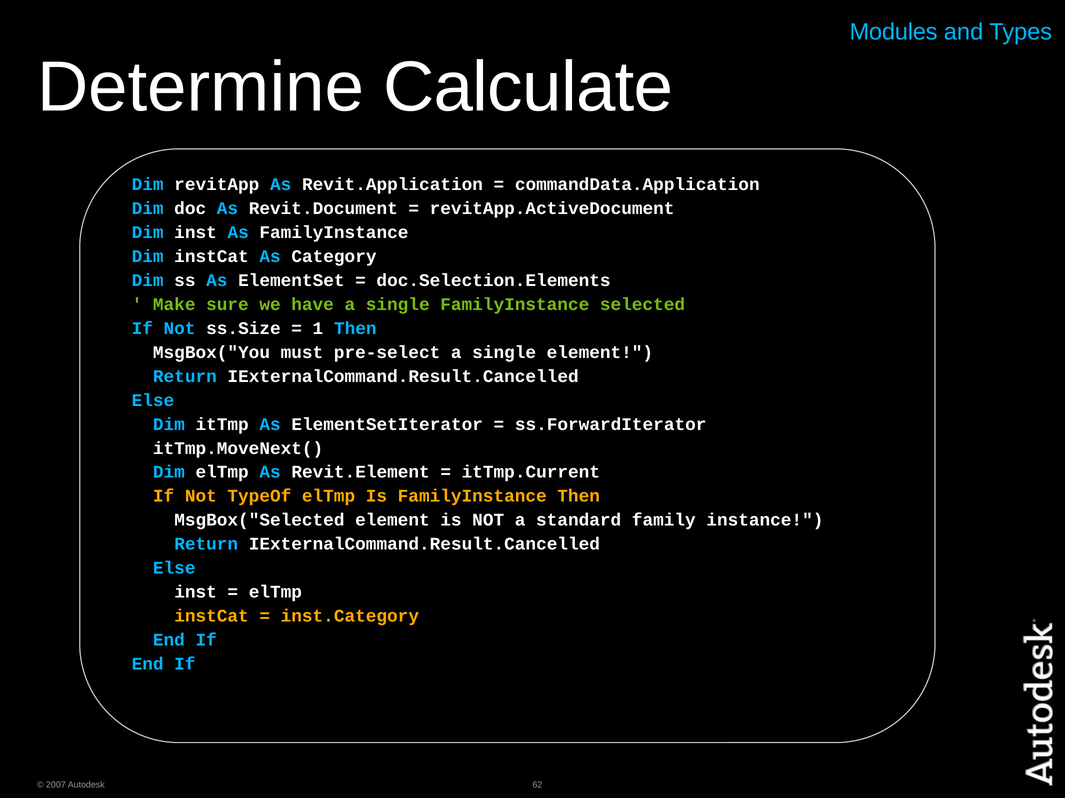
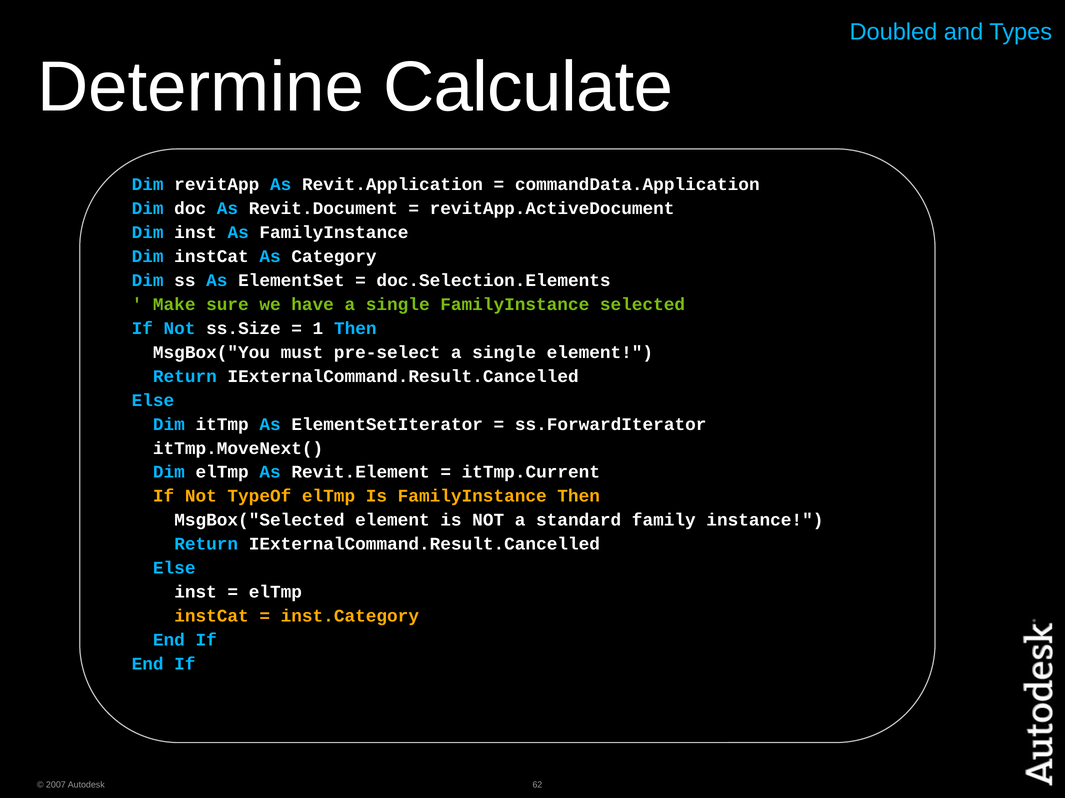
Modules: Modules -> Doubled (893, 32)
